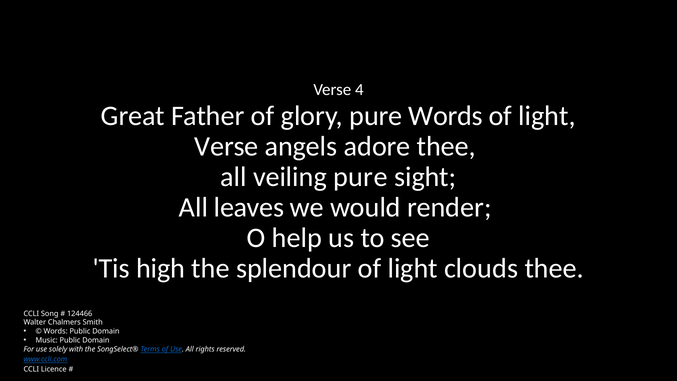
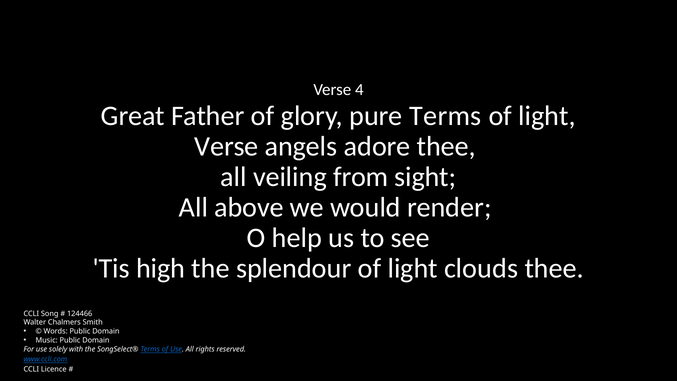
pure Words: Words -> Terms (445, 116)
veiling pure: pure -> from (361, 177)
leaves: leaves -> above (249, 207)
